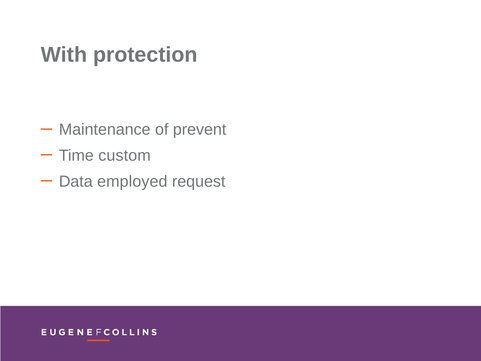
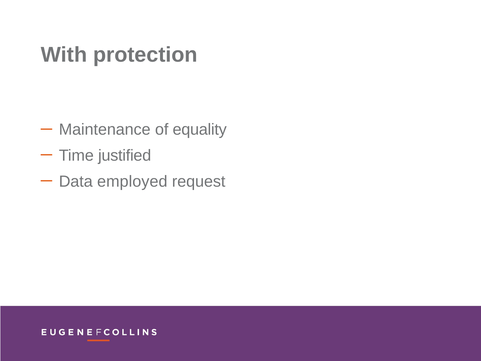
prevent: prevent -> equality (200, 130)
custom: custom -> justified (125, 155)
